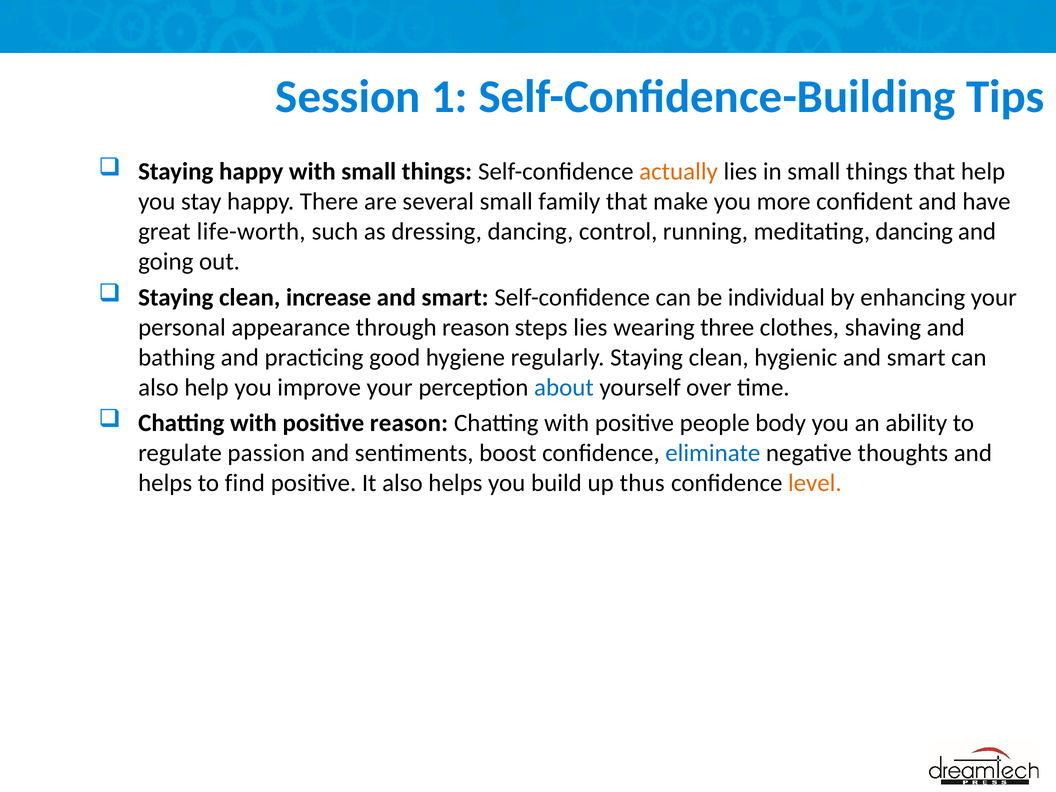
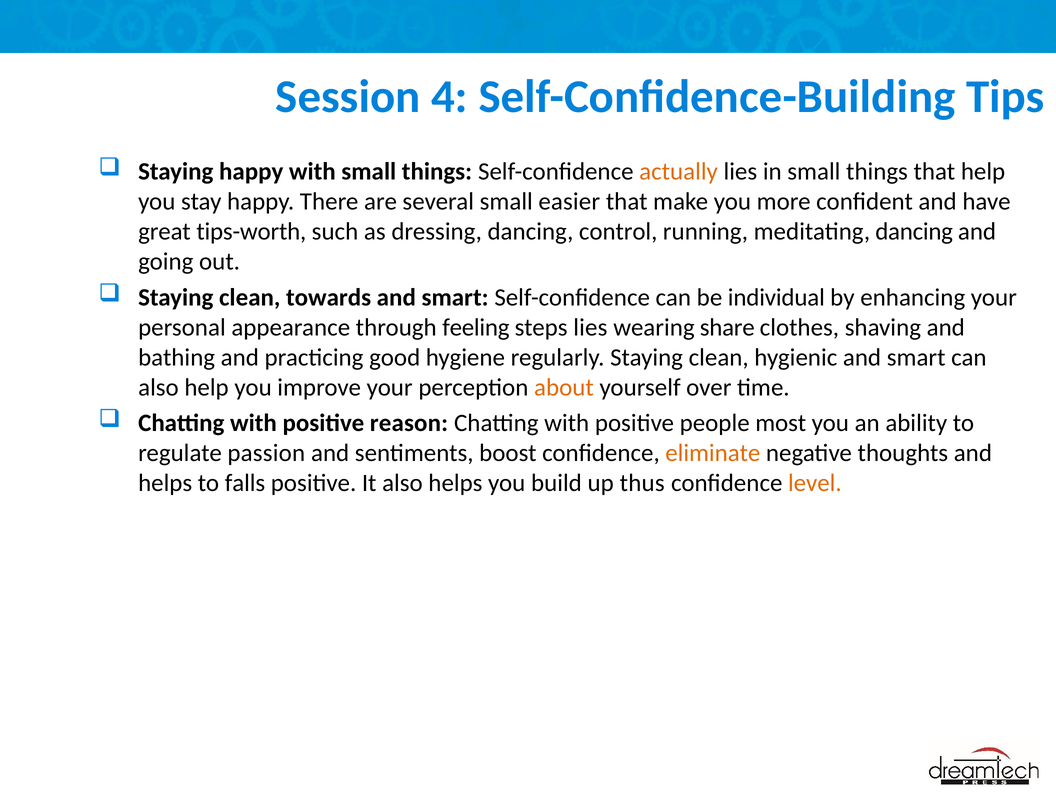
1: 1 -> 4 (450, 97)
family: family -> easier (569, 202)
life-worth: life-worth -> tips-worth (251, 232)
increase: increase -> towards (329, 297)
through reason: reason -> feeling (476, 327)
three: three -> share (727, 327)
about colour: blue -> orange (564, 387)
body: body -> most (781, 423)
eliminate colour: blue -> orange (713, 453)
find: find -> falls (245, 483)
